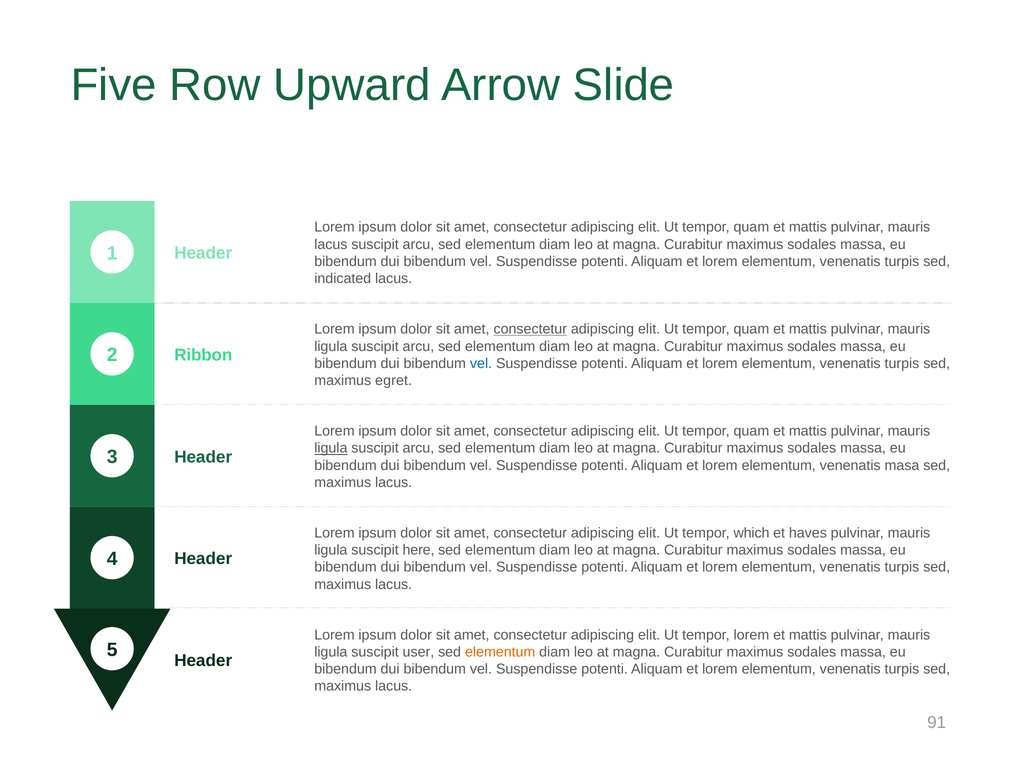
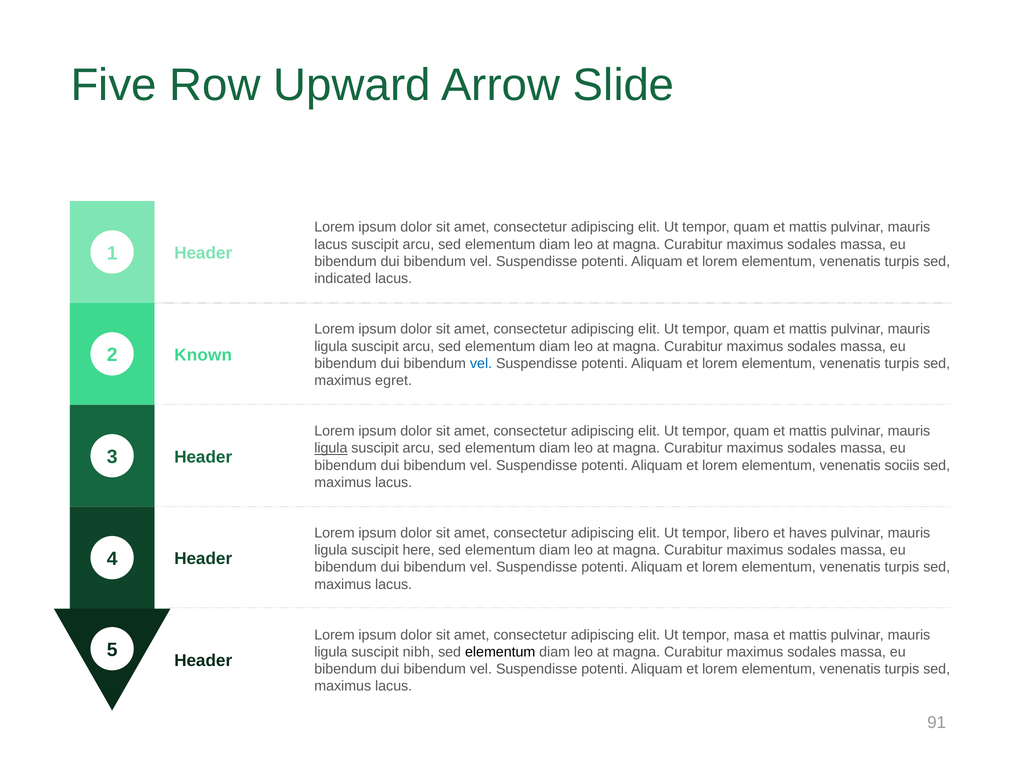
consectetur underline: present -> none (530, 329)
Ribbon: Ribbon -> Known (203, 355)
masa: masa -> sociis (902, 465)
which: which -> libero (751, 533)
tempor lorem: lorem -> masa (751, 635)
user: user -> nibh (418, 652)
elementum colour: orange -> black (500, 652)
